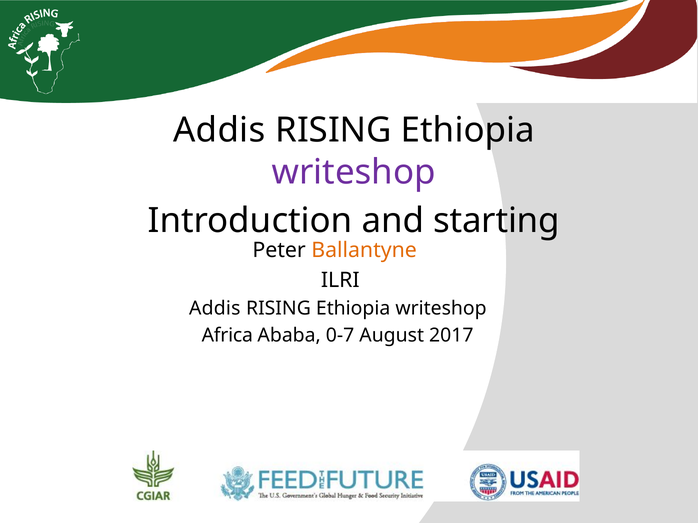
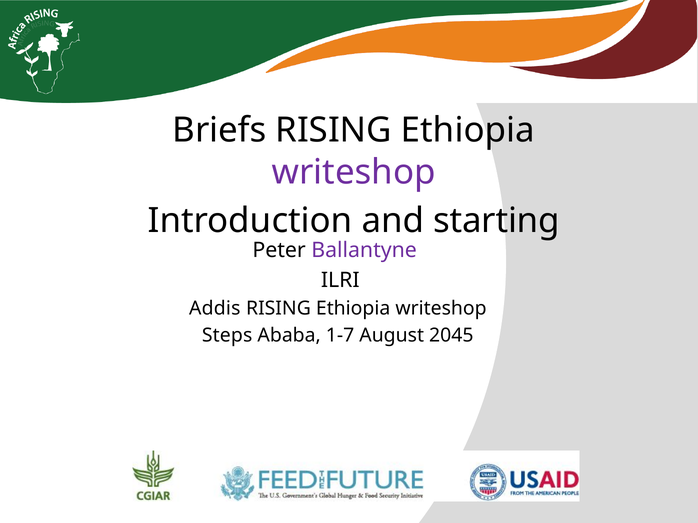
Addis: Addis -> Briefs (219, 130)
Ballantyne colour: orange -> purple (364, 250)
Africa: Africa -> Steps (227, 336)
0-7: 0-7 -> 1-7 (340, 336)
2017: 2017 -> 2045 (451, 336)
